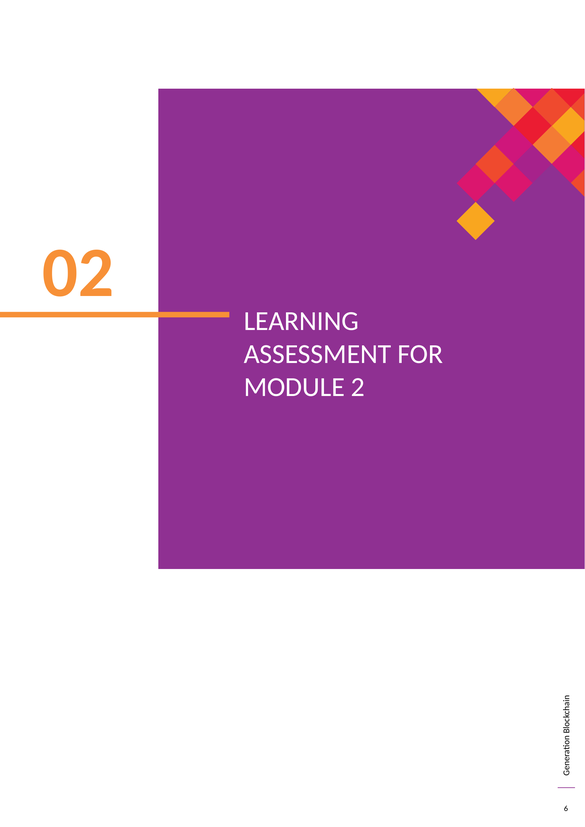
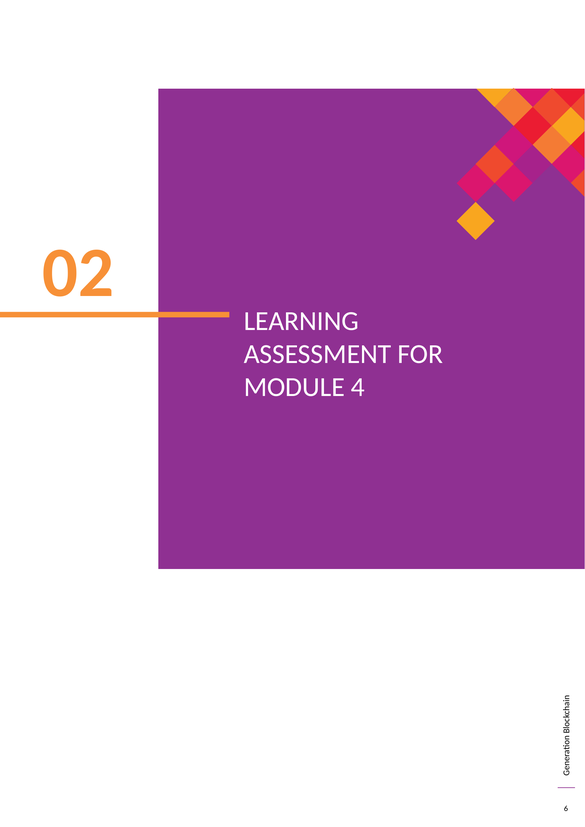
2: 2 -> 4 (358, 387)
